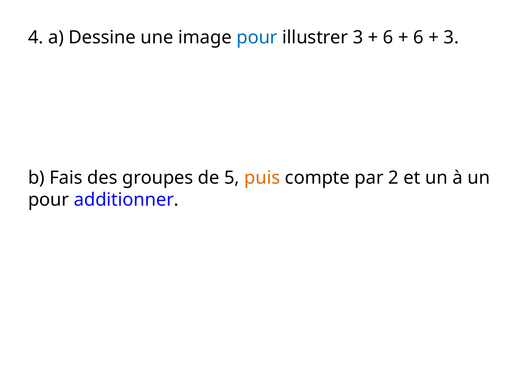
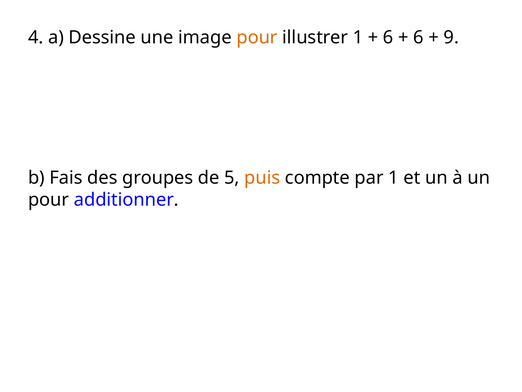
pour colour: blue -> orange (257, 37)
illustrer 3: 3 -> 1 (358, 37)
3: 3 -> 9 (451, 37)
par 2: 2 -> 1 (394, 178)
